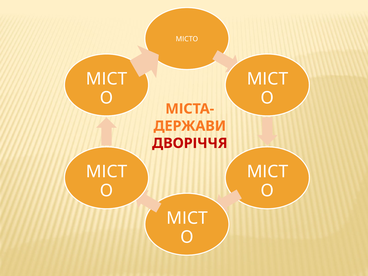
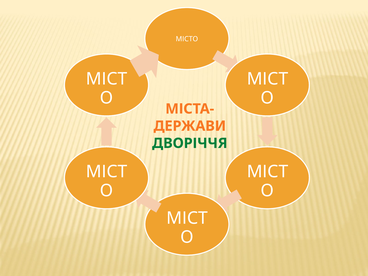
ДВОРІЧЧЯ colour: red -> green (190, 143)
